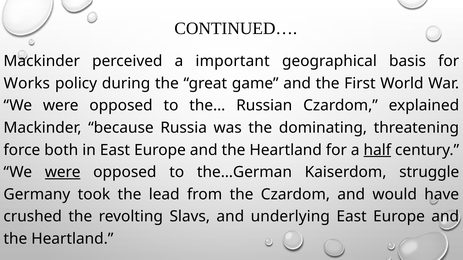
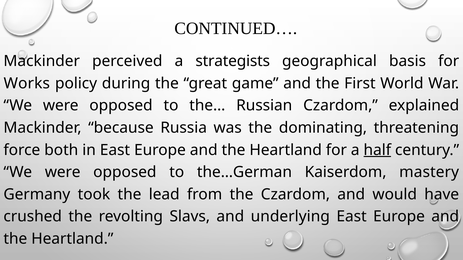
important: important -> strategists (233, 61)
were underline: present -> none (63, 172)
struggle: struggle -> mastery (429, 172)
